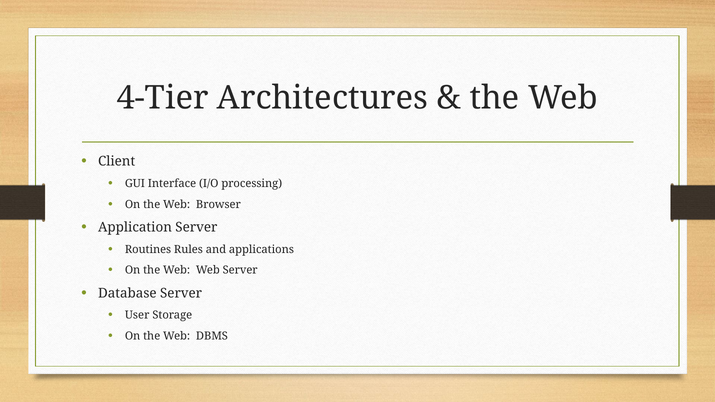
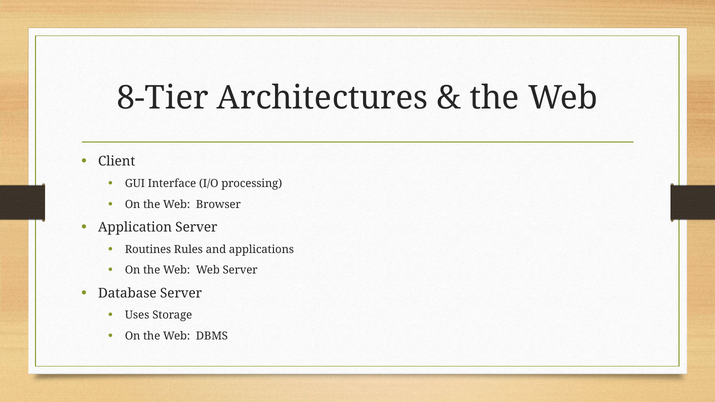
4-Tier: 4-Tier -> 8-Tier (163, 98)
User: User -> Uses (137, 315)
